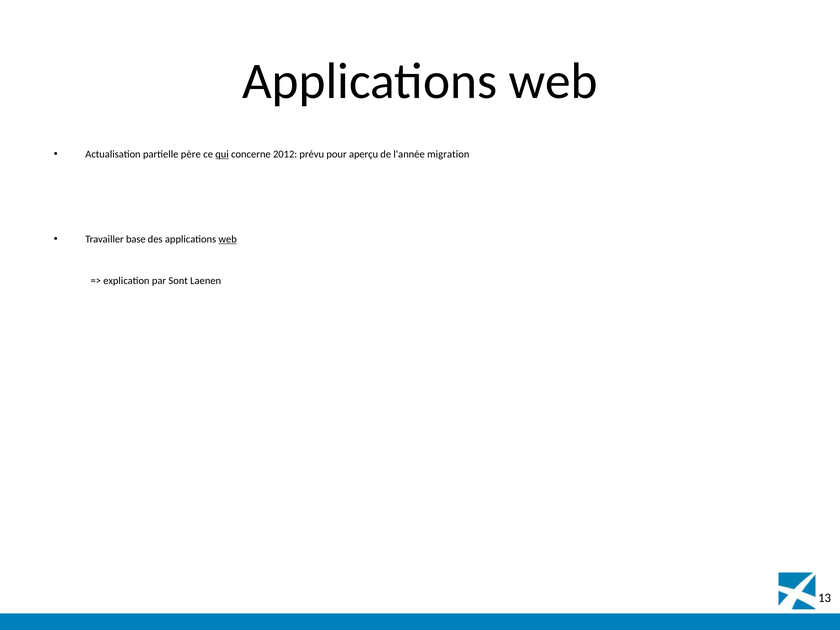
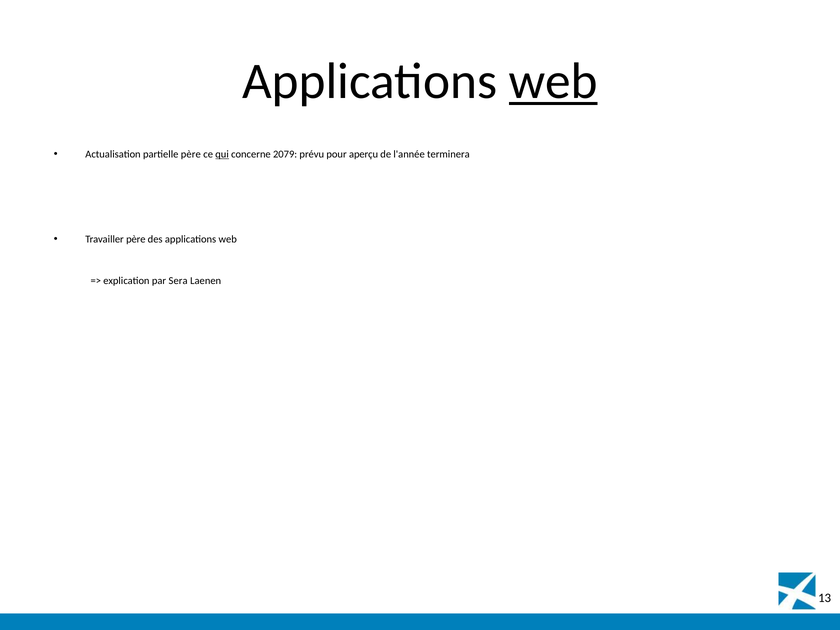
web underline: none -> present (553, 81)
2012: 2012 -> 2079 (285, 154)
migration: migration -> terminera (448, 154)
Travailler base: base -> père (136, 239)
web underline: present -> none (228, 239)
Sont: Sont -> Sera (178, 281)
